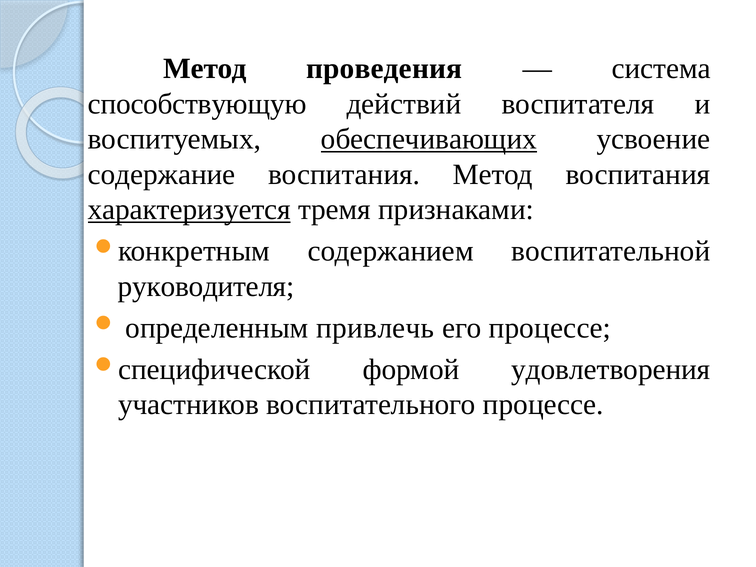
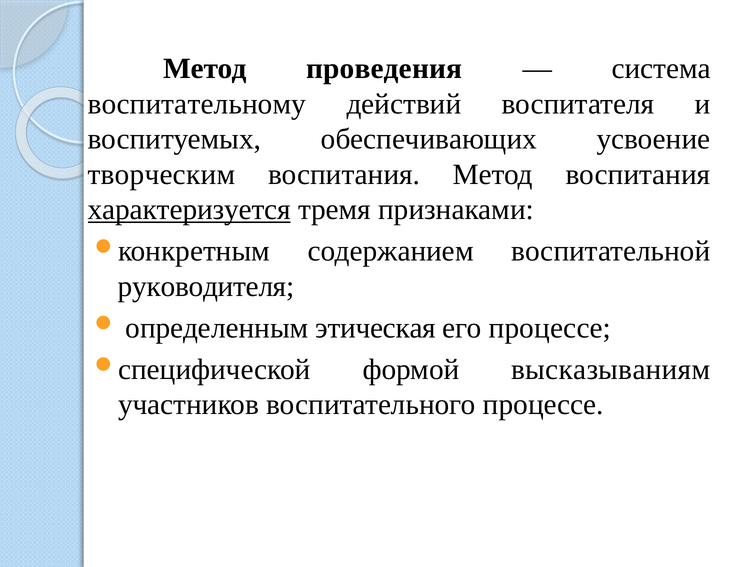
способствующую: способствующую -> воспитательному (197, 104)
обеспечивающих underline: present -> none (429, 139)
содержание: содержание -> творческим (161, 174)
привлечь: привлечь -> этическая (376, 328)
удовлетворения: удовлетворения -> высказываниям (611, 369)
